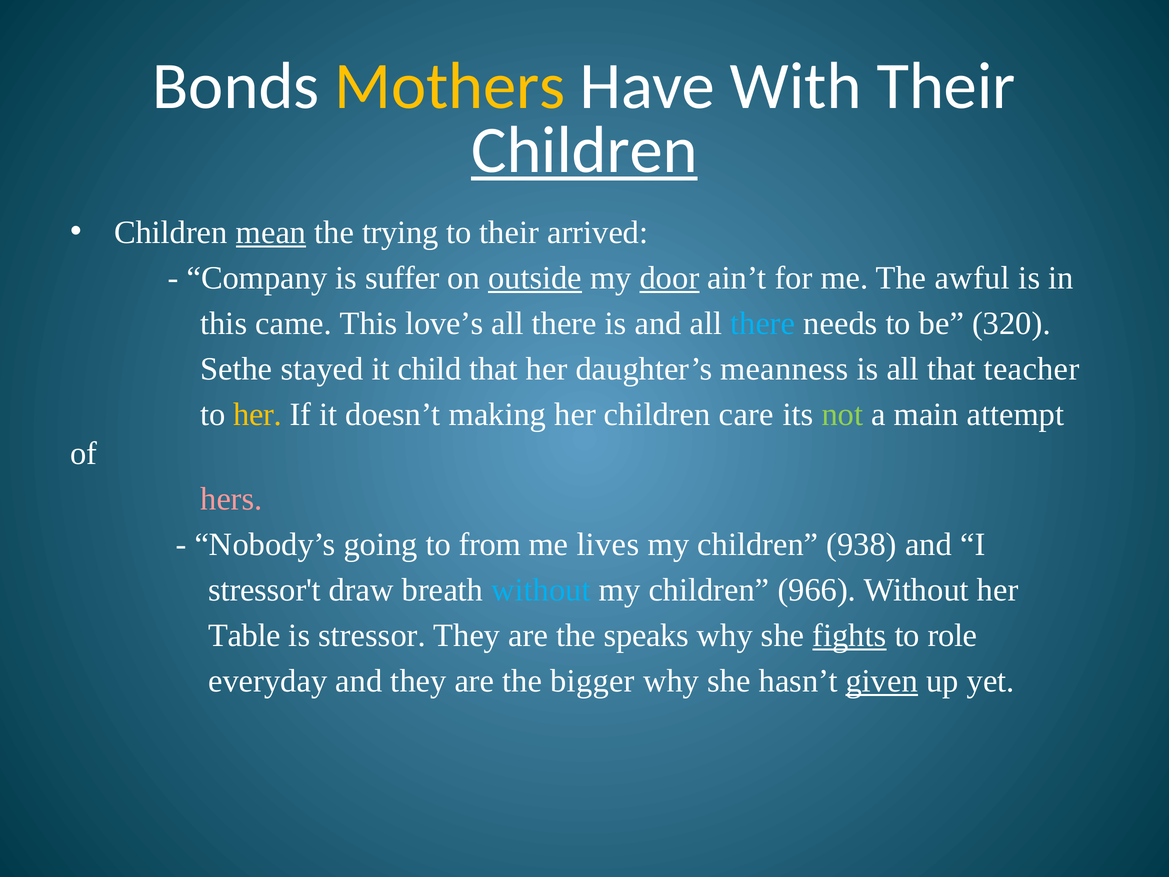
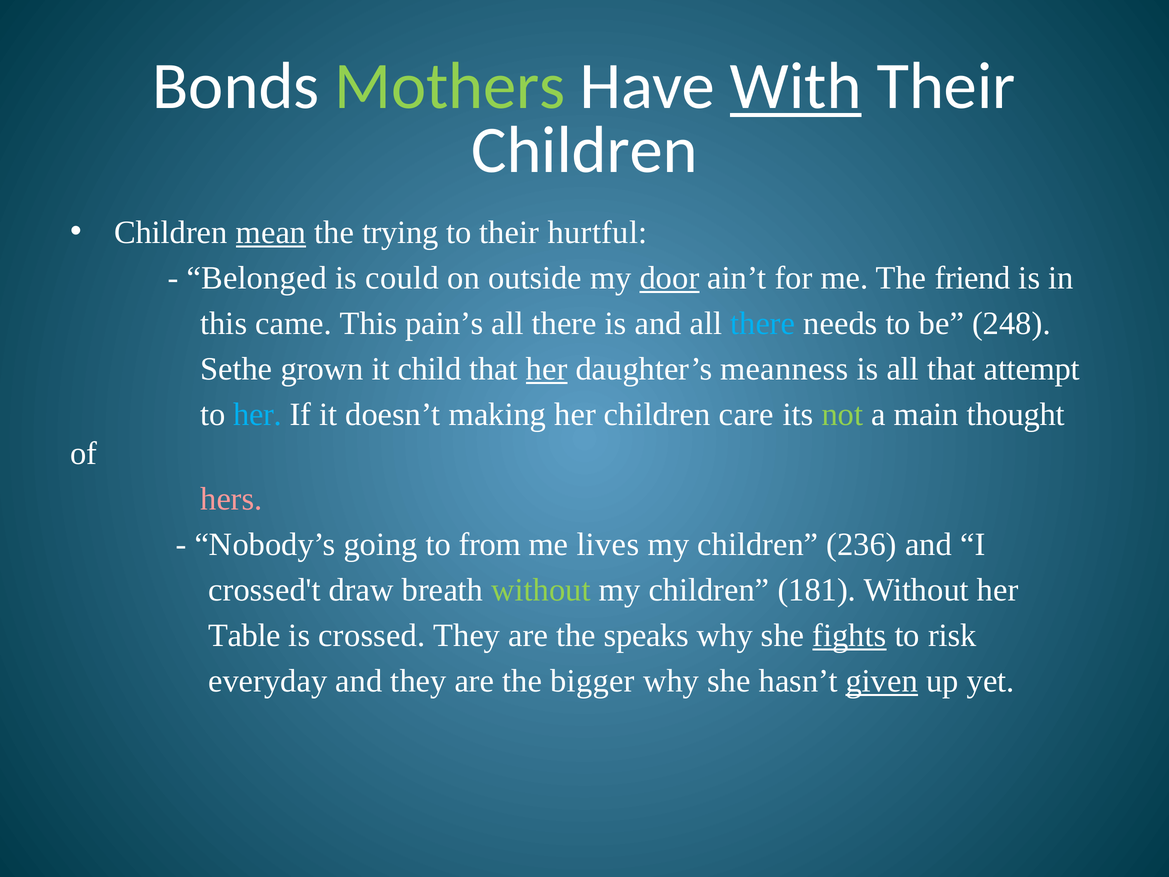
Mothers colour: yellow -> light green (450, 86)
With underline: none -> present (796, 86)
Children underline: present -> none (584, 150)
arrived: arrived -> hurtful (598, 232)
Company: Company -> Belonged (257, 278)
suffer: suffer -> could (402, 278)
outside underline: present -> none (535, 278)
awful: awful -> friend (973, 278)
love’s: love’s -> pain’s (444, 323)
320: 320 -> 248 (1011, 323)
stayed: stayed -> grown (322, 369)
her underline: none -> present (547, 369)
teacher: teacher -> attempt (1032, 369)
her colour: yellow -> light blue (258, 414)
attempt: attempt -> thought (1016, 414)
938: 938 -> 236 (862, 544)
stressor't: stressor't -> crossed't (264, 590)
without colour: light blue -> light green (541, 590)
966: 966 -> 181 (817, 590)
stressor: stressor -> crossed (372, 635)
role: role -> risk (952, 635)
